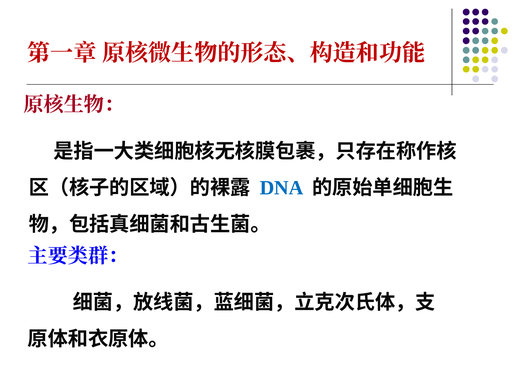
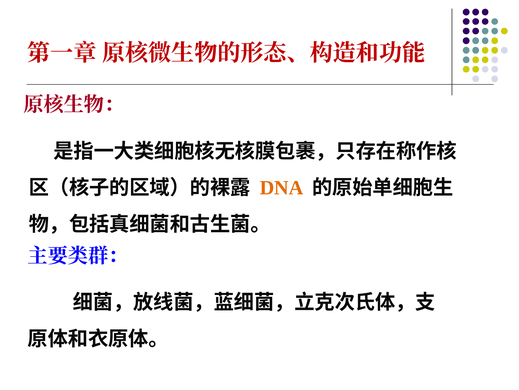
DNA colour: blue -> orange (282, 188)
